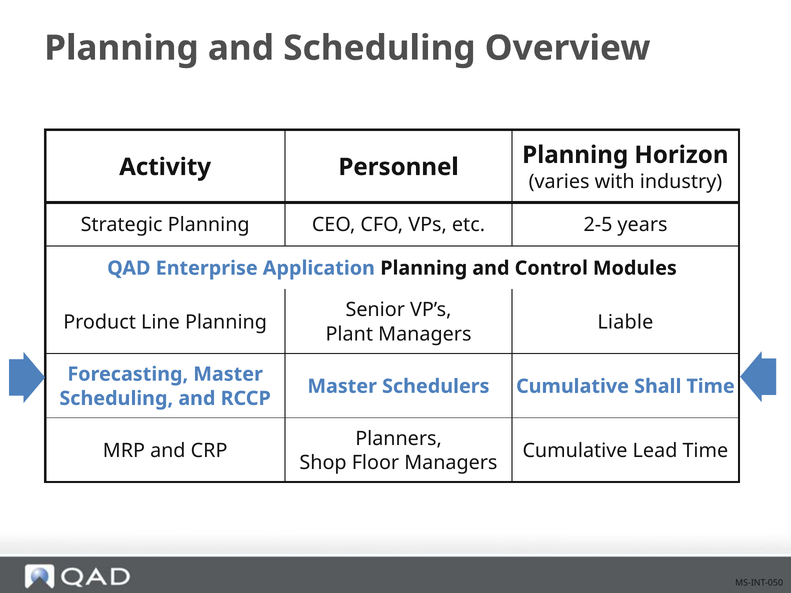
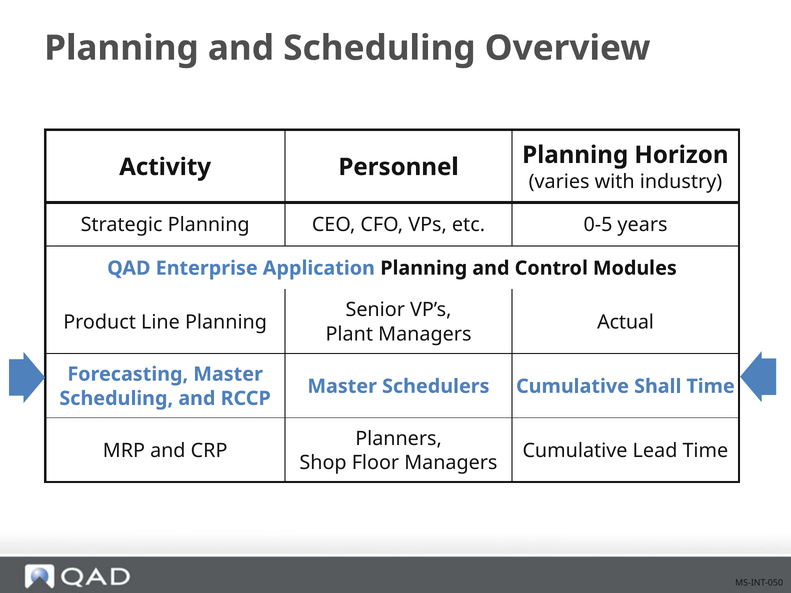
2-5: 2-5 -> 0-5 (598, 225)
Liable: Liable -> Actual (626, 322)
